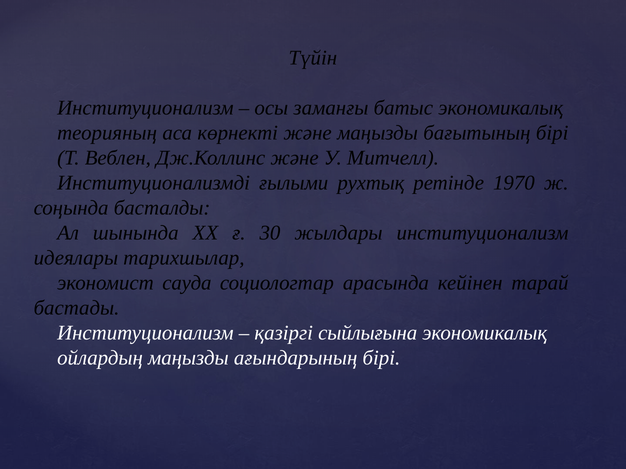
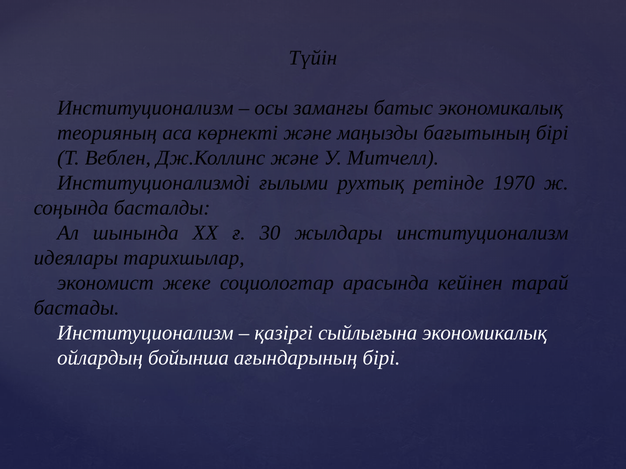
сауда: сауда -> жеке (187, 283)
ойлардың маңызды: маңызды -> бойынша (188, 358)
